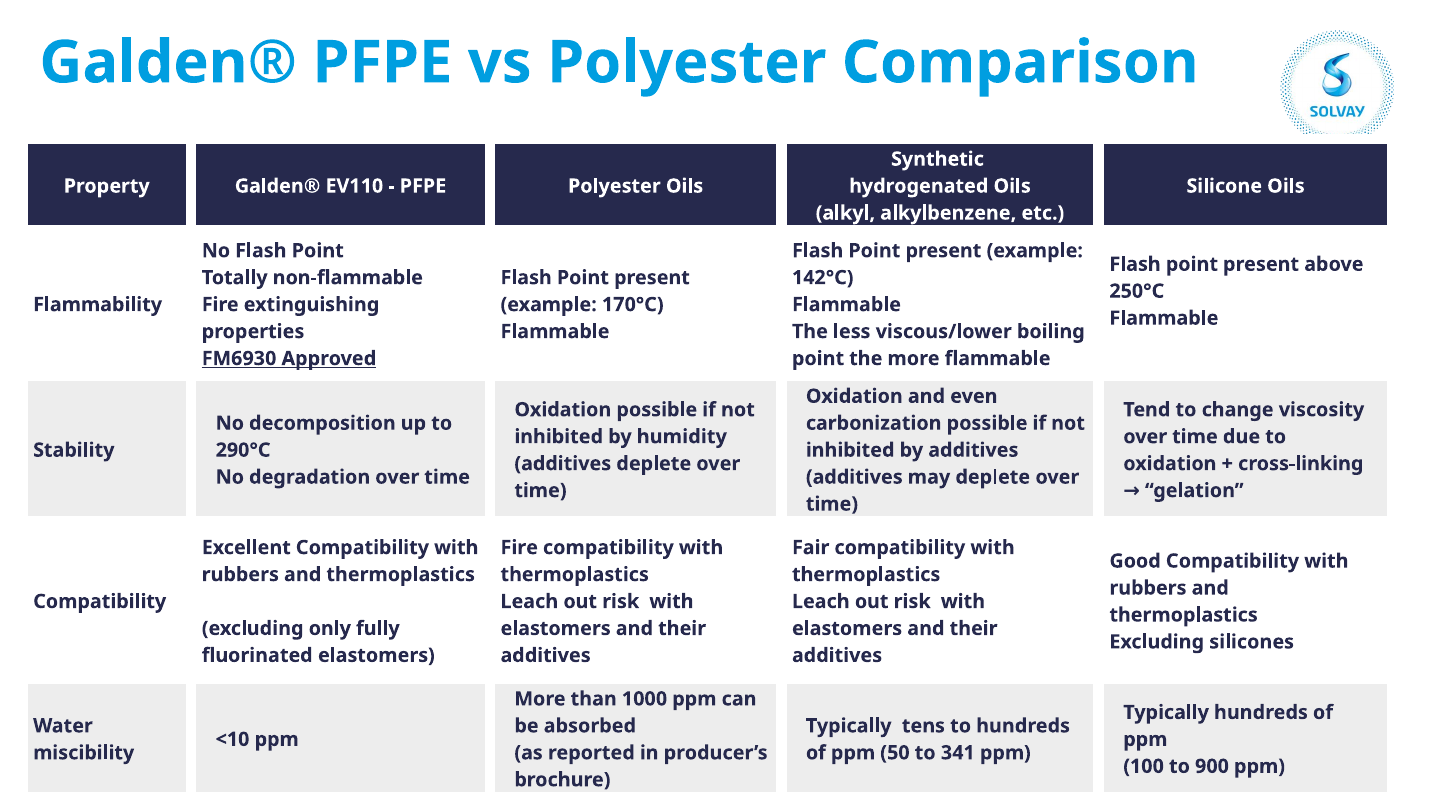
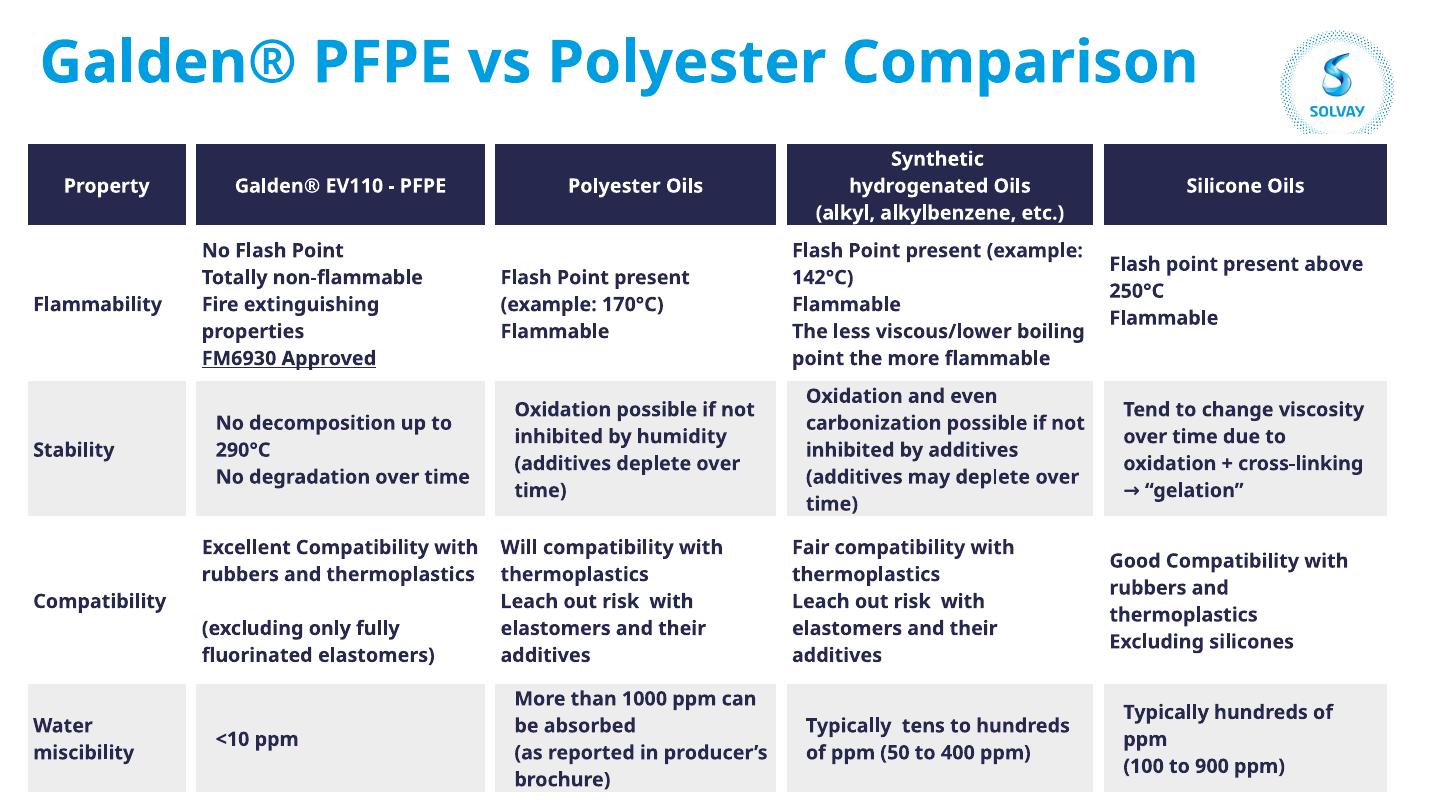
Fire: Fire -> Will (519, 547)
341: 341 -> 400 (958, 753)
